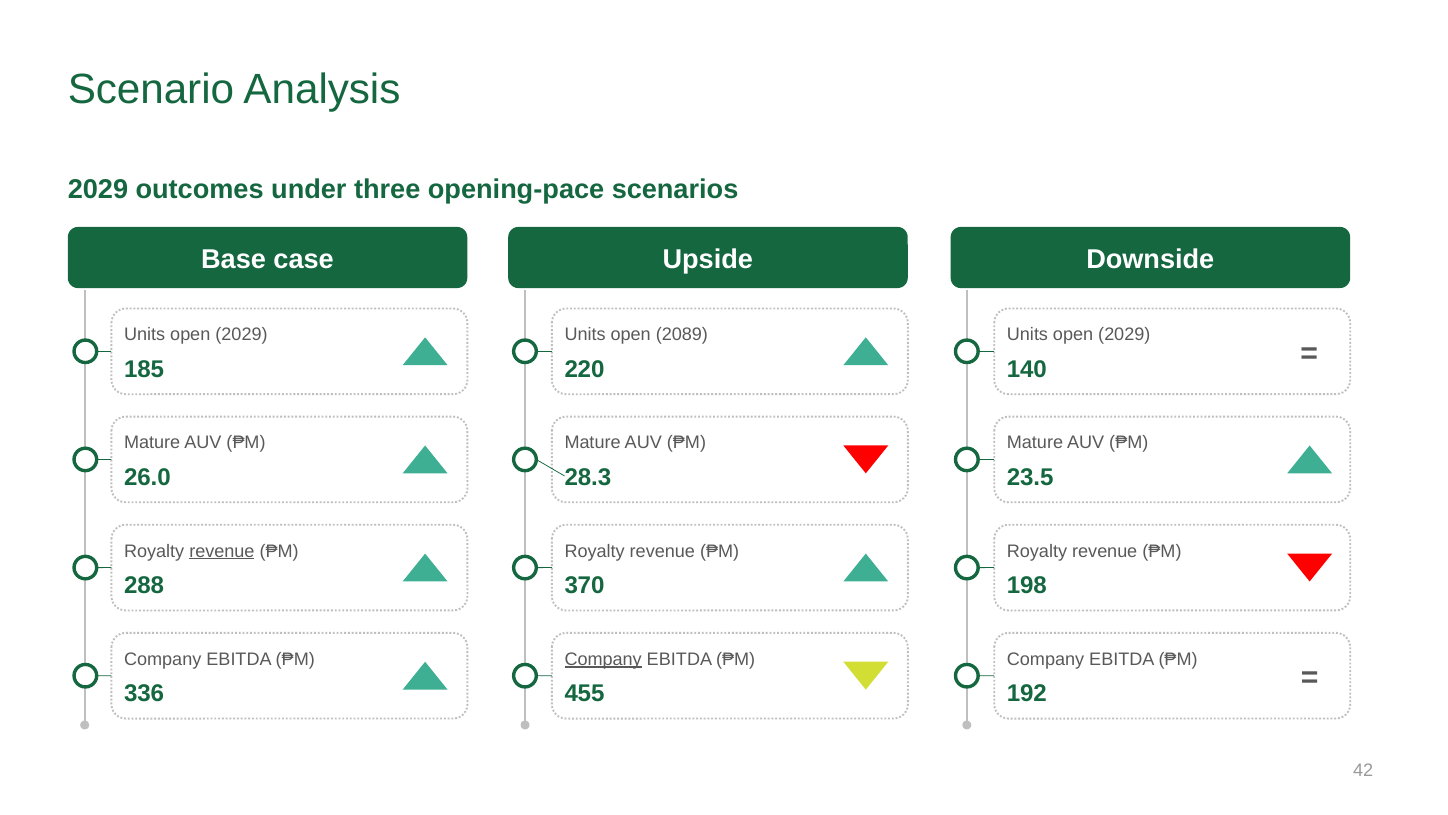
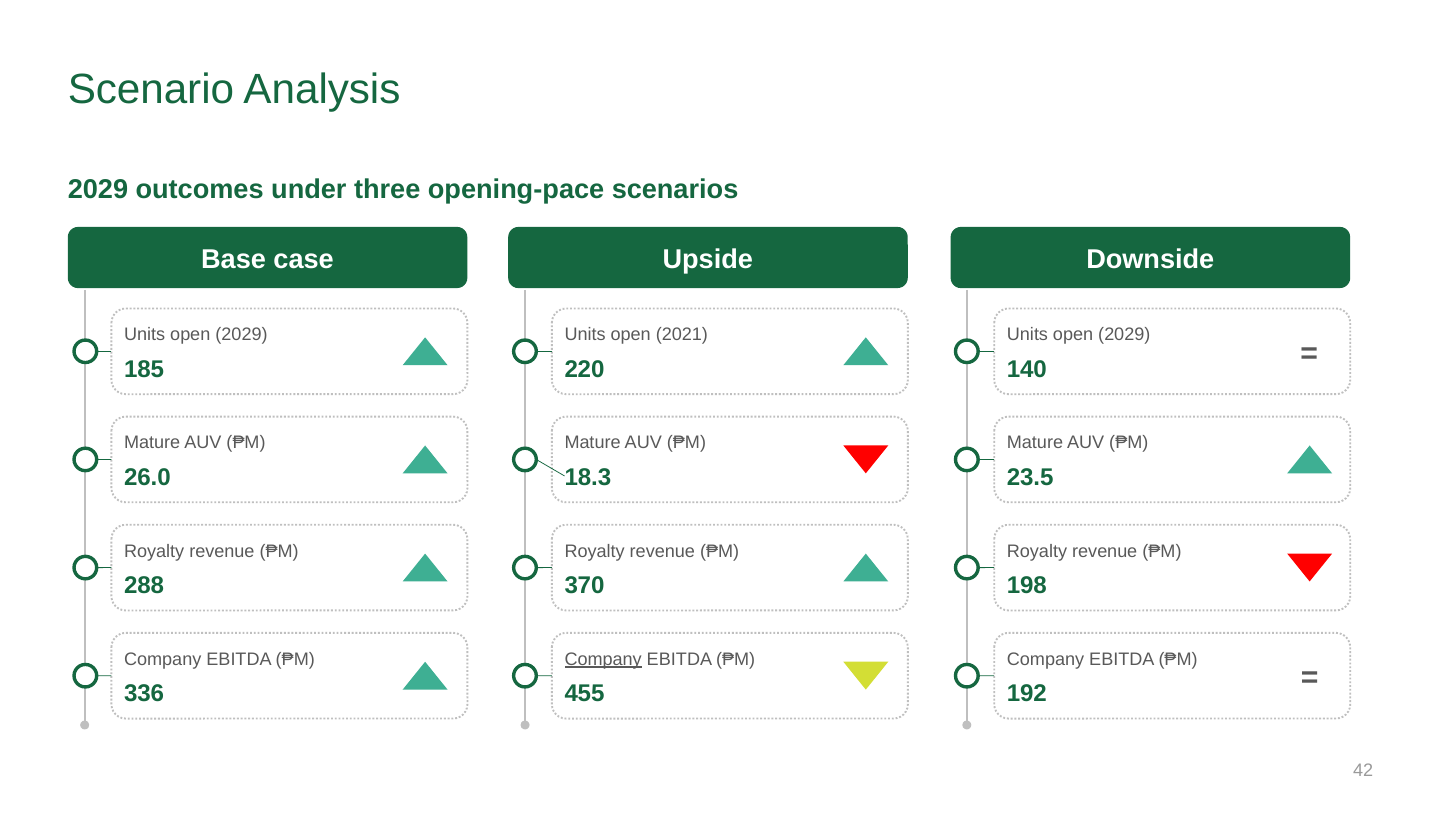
2089: 2089 -> 2021 (682, 335)
28.3: 28.3 -> 18.3 (588, 477)
revenue underline: present -> none (222, 551)
